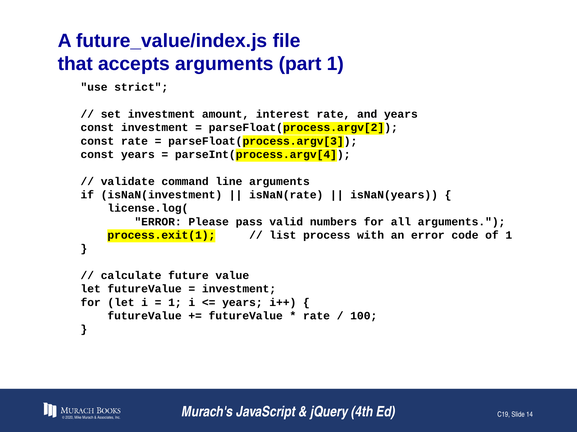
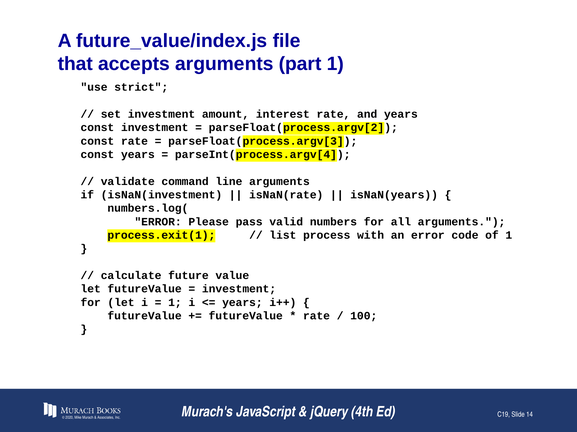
license.log(: license.log( -> numbers.log( (148, 209)
